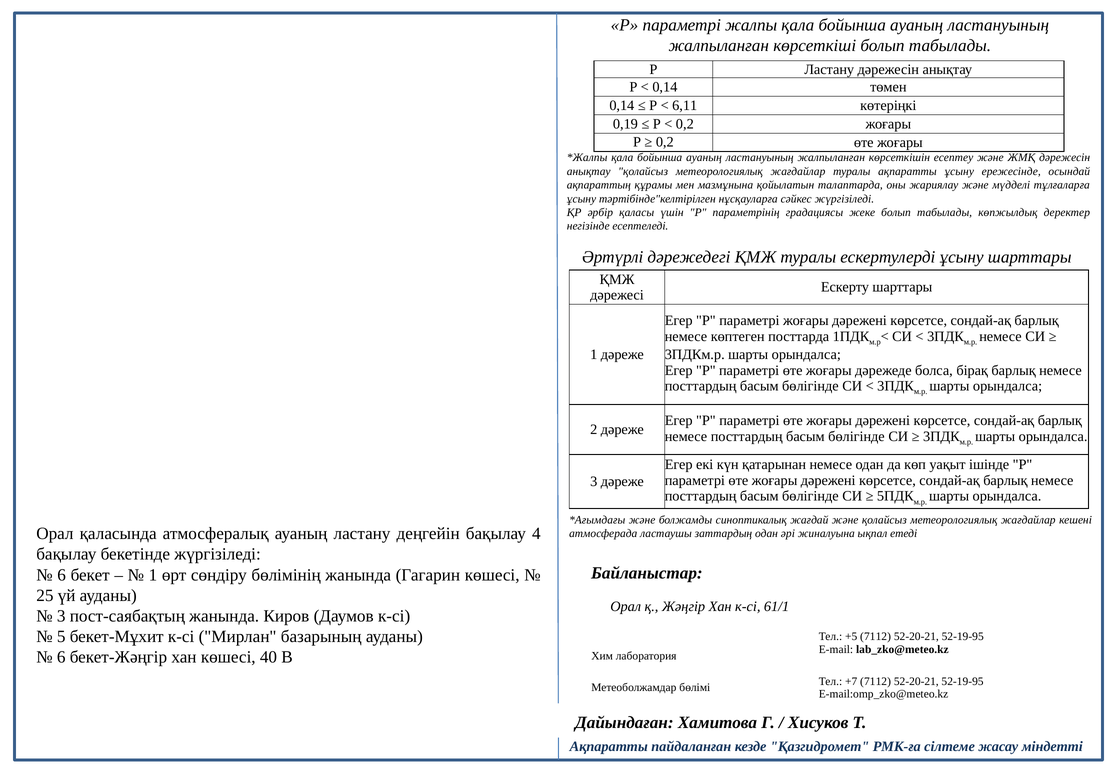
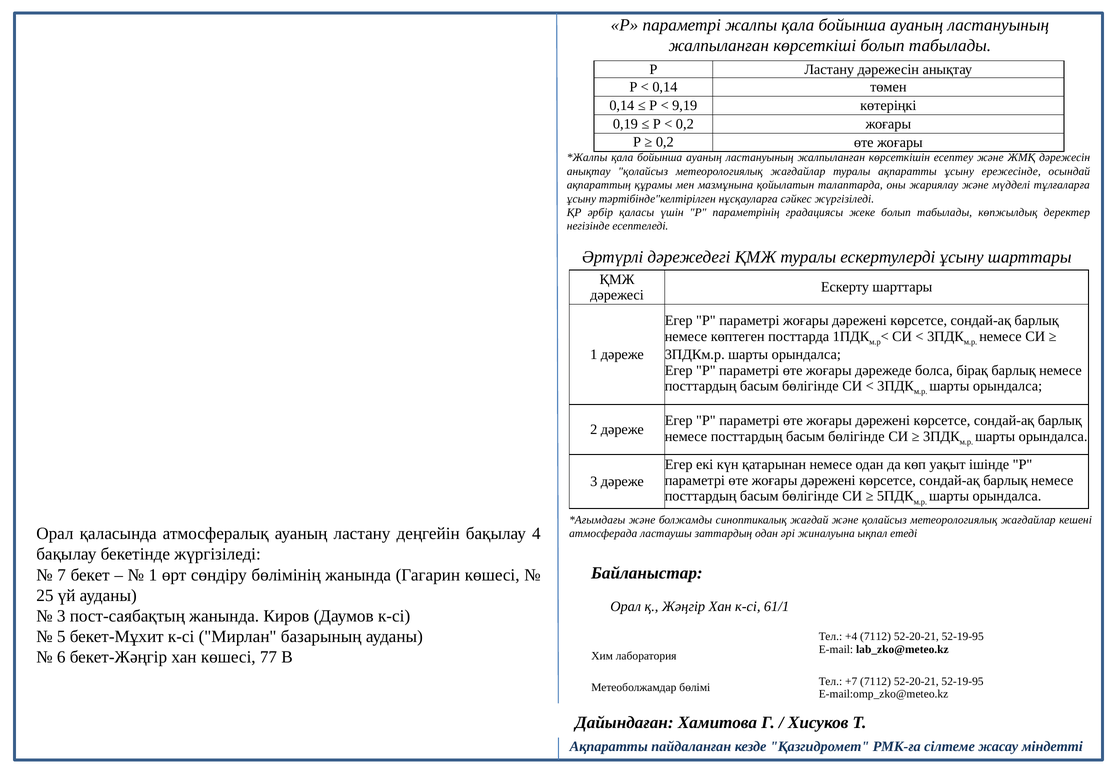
6,11: 6,11 -> 9,19 (685, 105)
6: 6 -> 7 (62, 575)
+5: +5 -> +4 (851, 637)
40: 40 -> 77 (268, 658)
